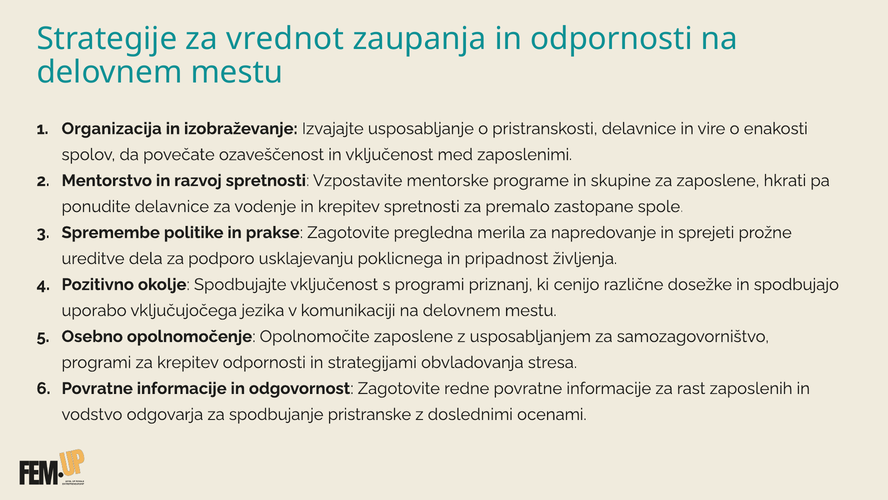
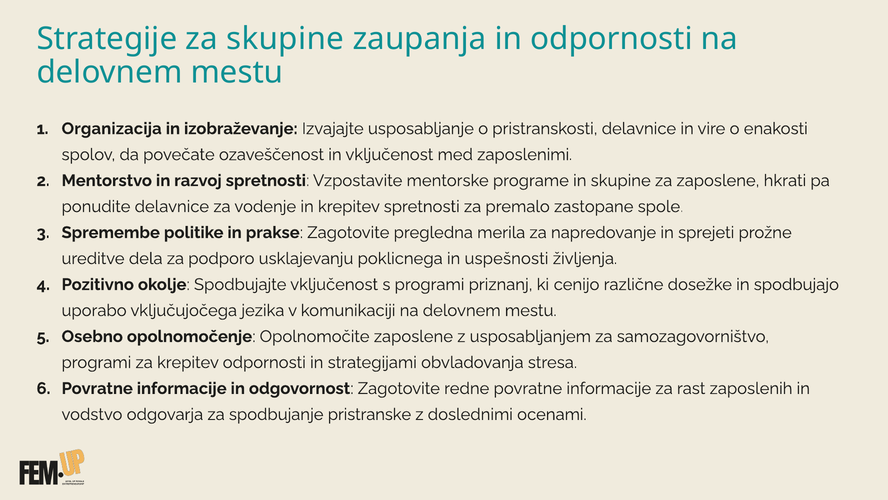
za vrednot: vrednot -> skupine (285, 39)
pripadnost: pripadnost -> uspešnosti (506, 258)
